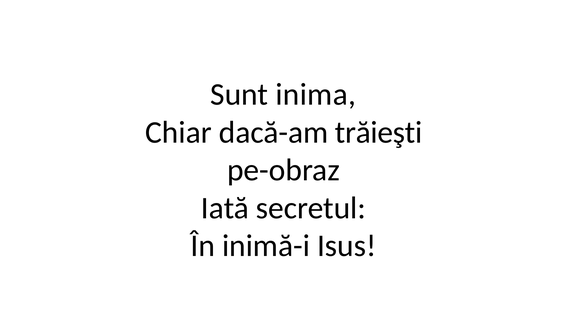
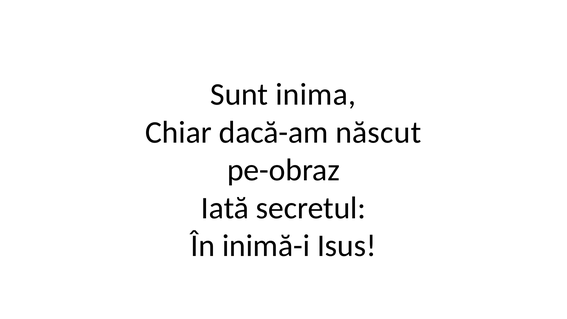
trăieşti: trăieşti -> născut (378, 132)
